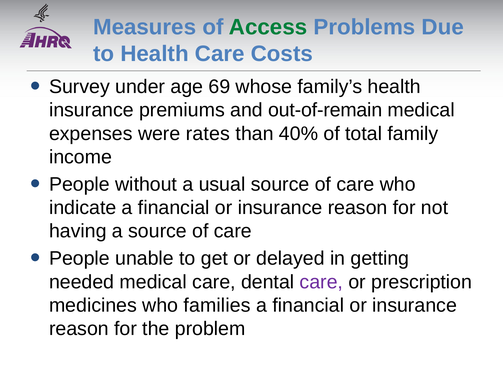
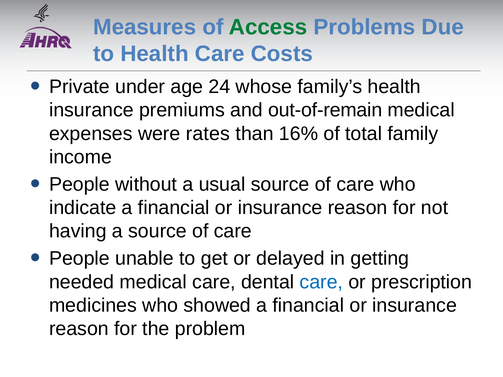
Survey: Survey -> Private (79, 87)
69: 69 -> 24 (219, 87)
40%: 40% -> 16% (299, 134)
care colour: purple -> blue (321, 282)
families: families -> showed (217, 306)
